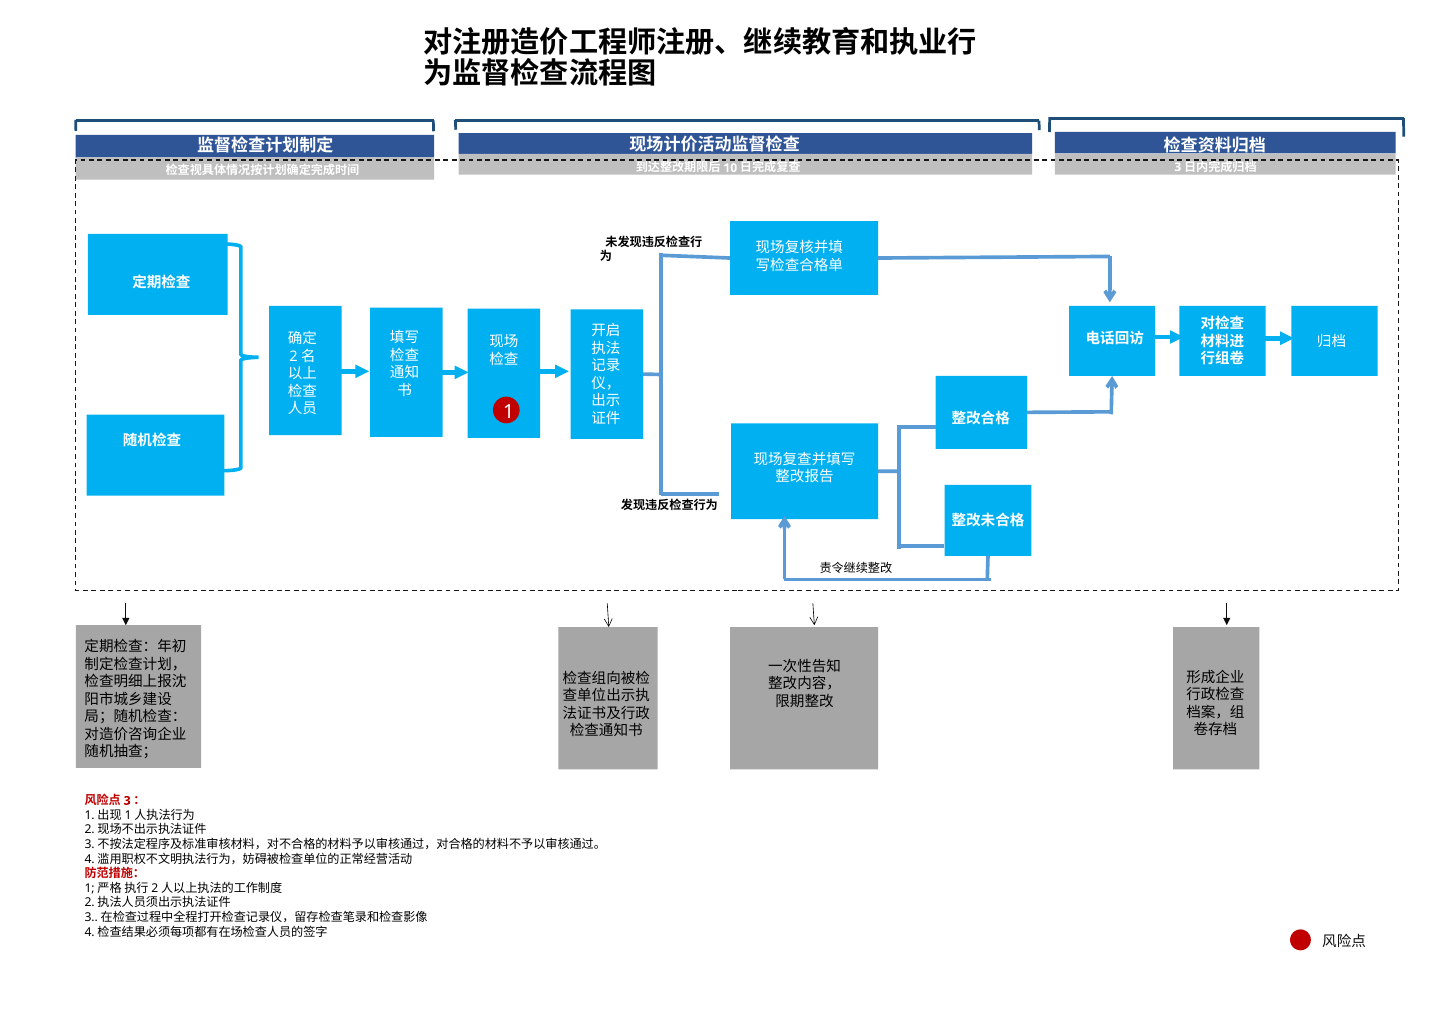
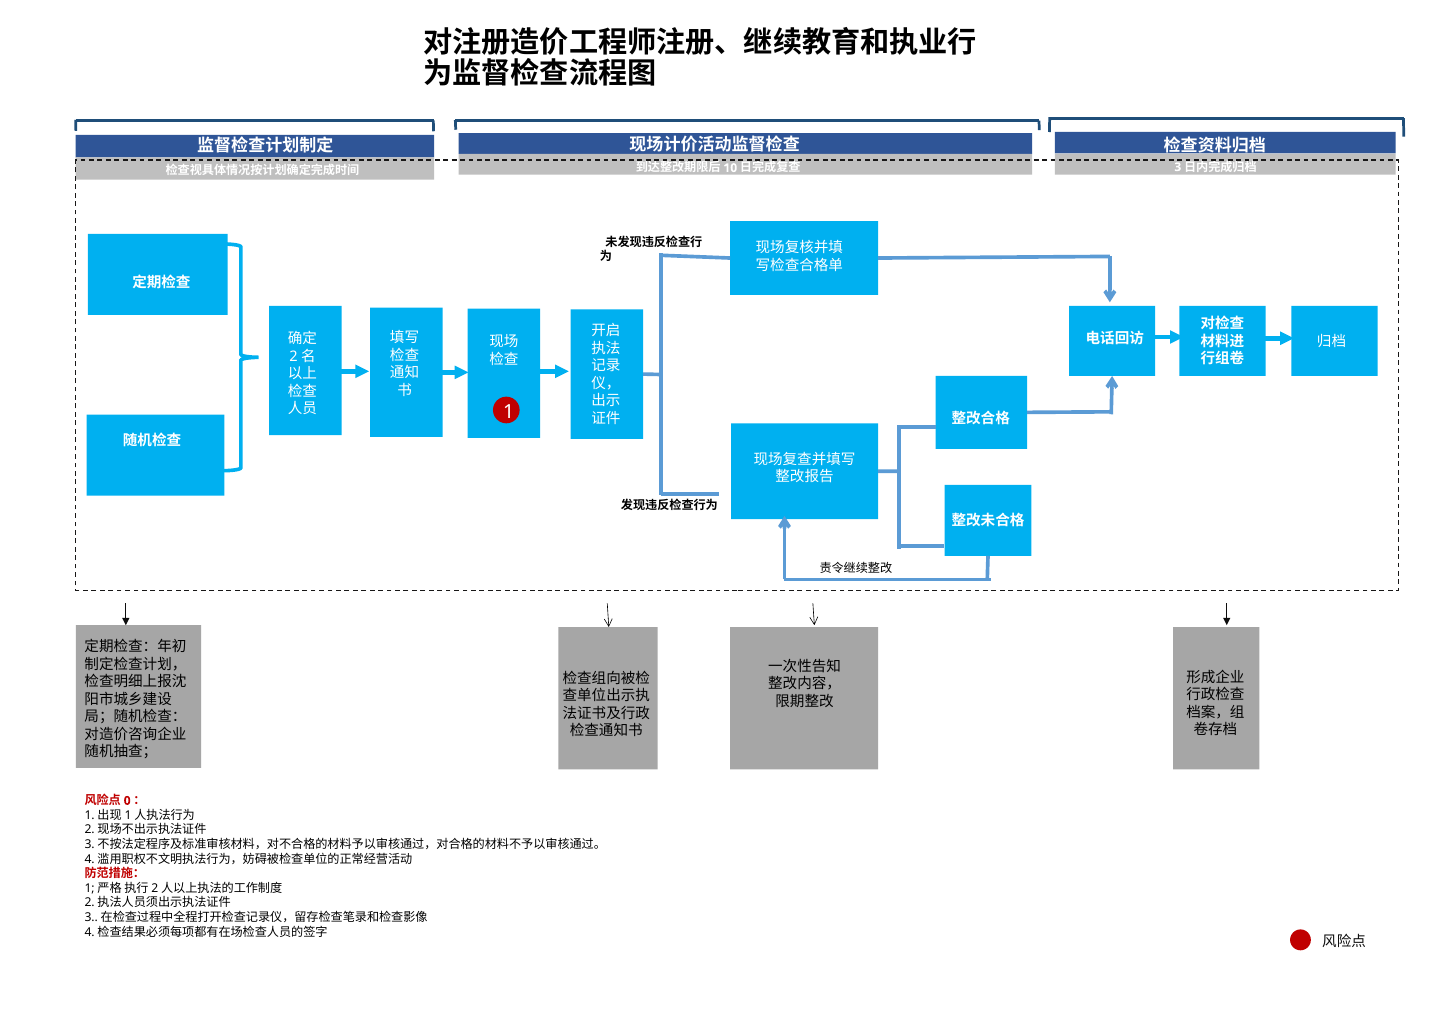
3: 3 -> 0 (127, 801)
